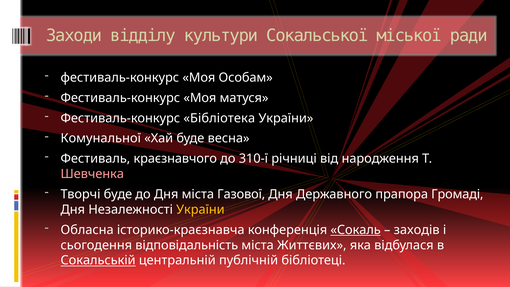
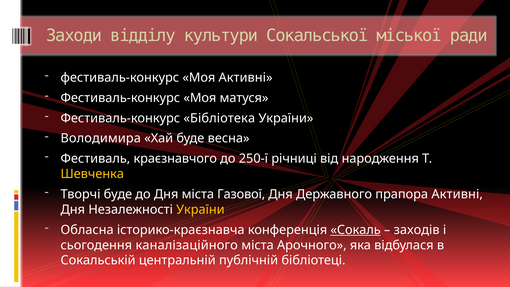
Моя Особам: Особам -> Активні (246, 78)
Комунальної: Комунальної -> Володимира (101, 138)
310-ї: 310-ї -> 250-ї (253, 159)
Шевченка colour: pink -> yellow (92, 174)
прапора Громаді: Громаді -> Активні (457, 194)
відповідальність: відповідальність -> каналізаційного (187, 245)
Життєвих: Життєвих -> Арочного (312, 245)
Сокальській underline: present -> none (98, 260)
